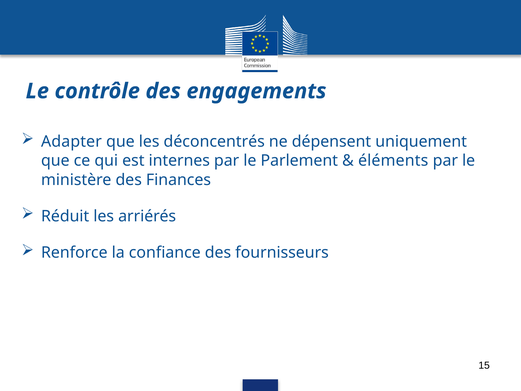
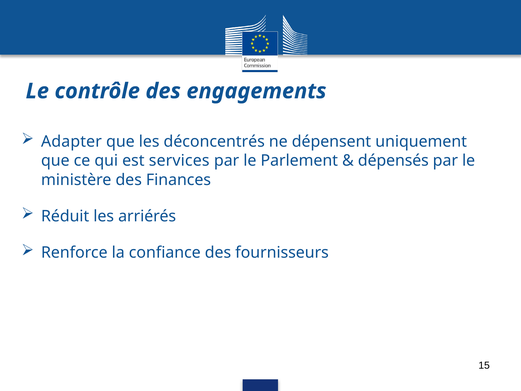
internes: internes -> services (179, 161)
éléments: éléments -> dépensés (393, 161)
